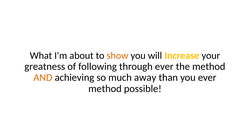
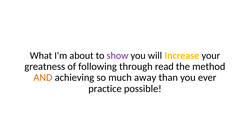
show colour: orange -> purple (117, 56)
through ever: ever -> read (164, 67)
method: method -> practice (105, 89)
